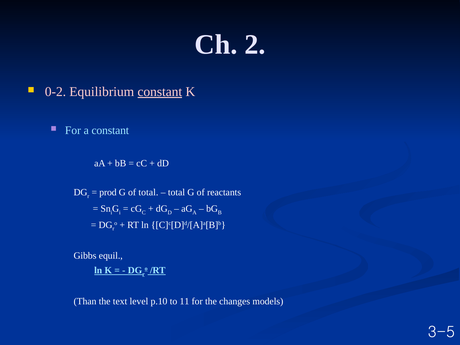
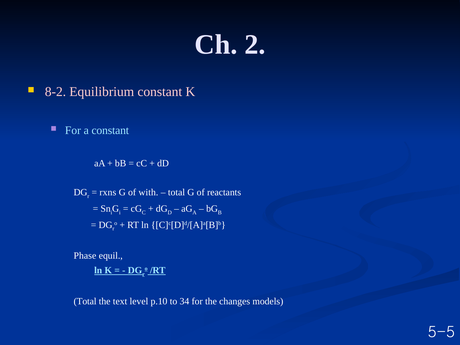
0-2: 0-2 -> 8-2 (55, 92)
constant underline: present -> none (160, 92)
prod: prod -> rxns (108, 192)
of total: total -> with (148, 192)
Gibbs: Gibbs -> Phase (85, 256)
Than: Than -> Total (85, 301)
11: 11 -> 34 (184, 301)
3-5: 3-5 -> 5-5 (441, 332)
